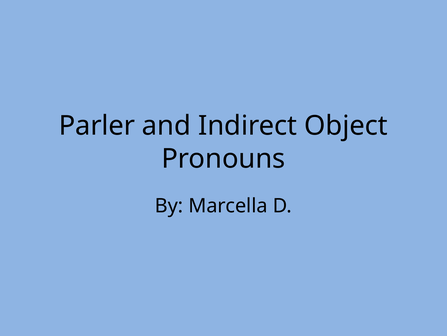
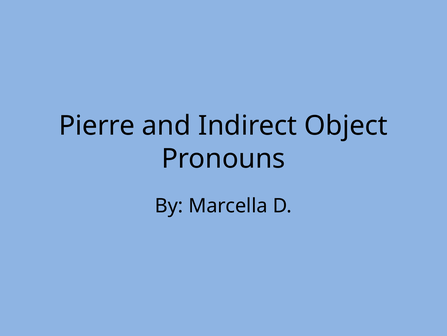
Parler: Parler -> Pierre (97, 126)
